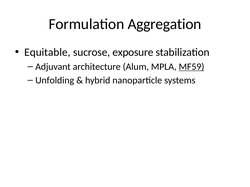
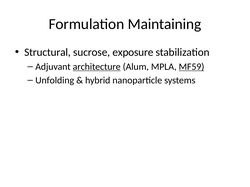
Aggregation: Aggregation -> Maintaining (164, 24)
Equitable: Equitable -> Structural (48, 52)
architecture underline: none -> present (97, 67)
